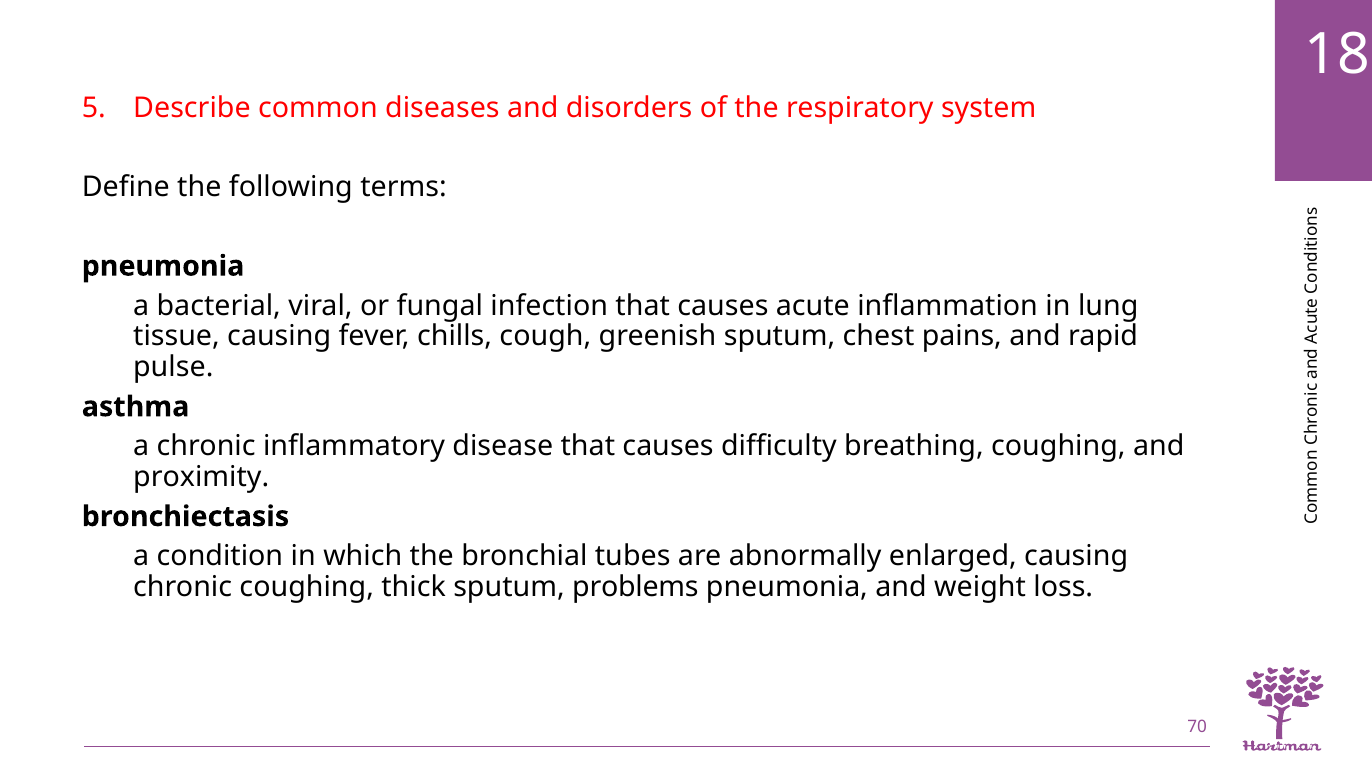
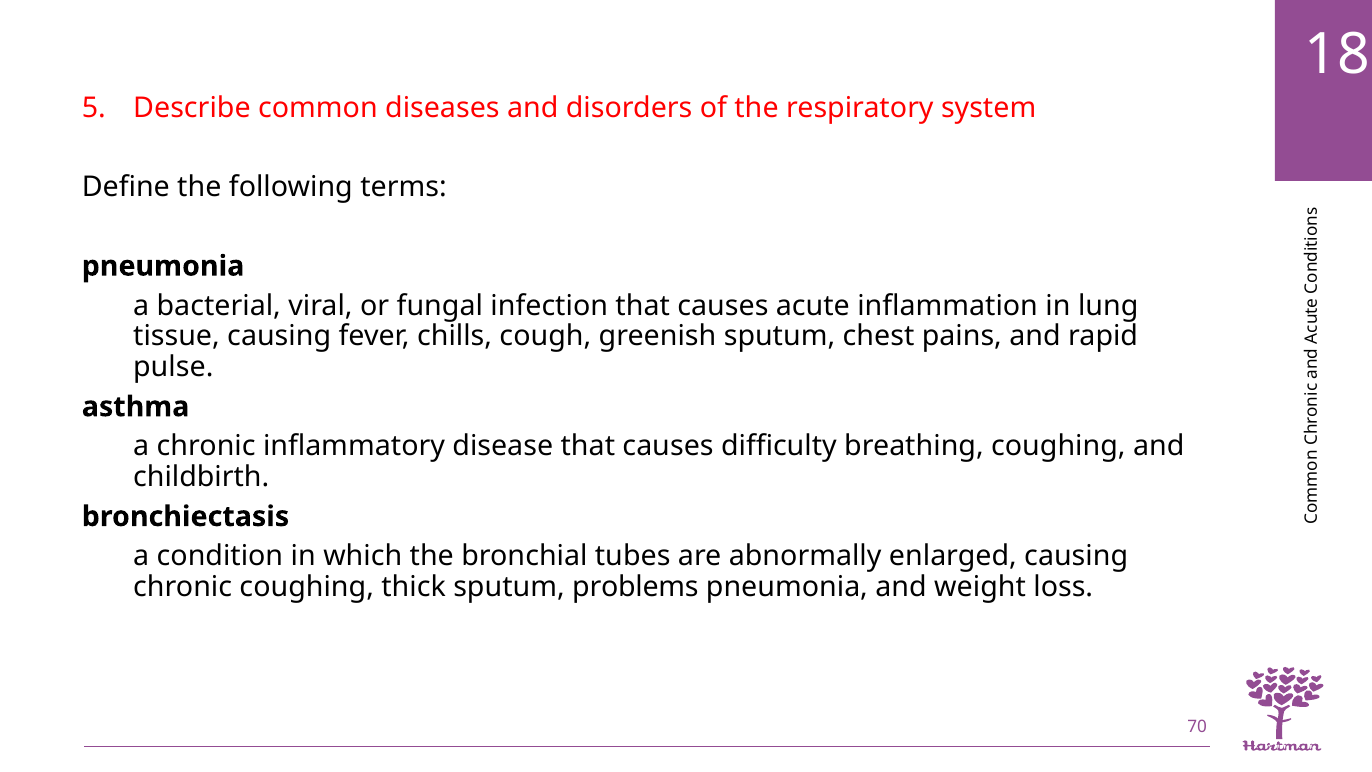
proximity: proximity -> childbirth (201, 477)
